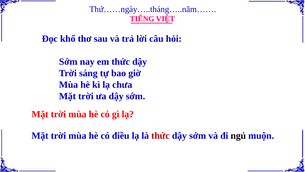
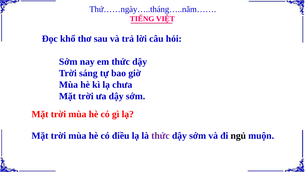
thức colour: red -> purple (160, 135)
